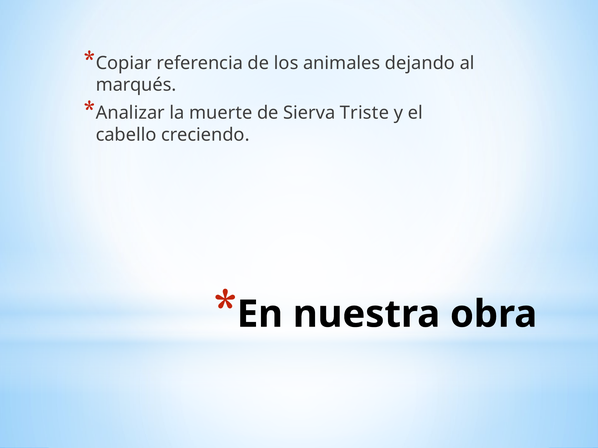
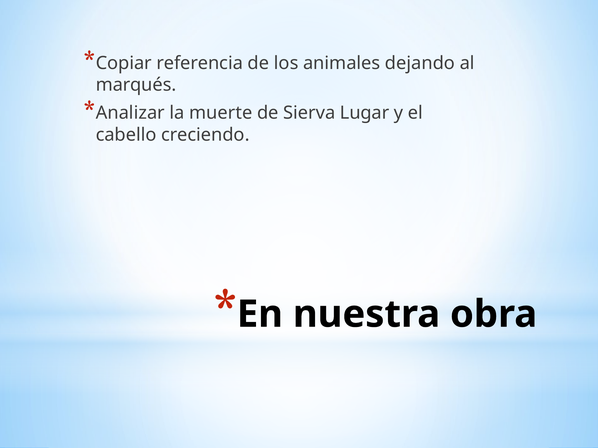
Triste: Triste -> Lugar (365, 113)
